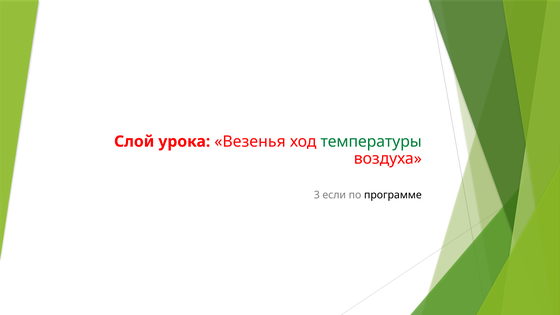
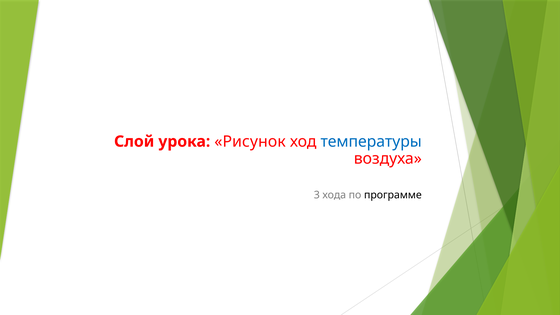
Везенья: Везенья -> Рисунок (250, 142)
температуры colour: green -> blue (371, 142)
если: если -> хода (334, 195)
